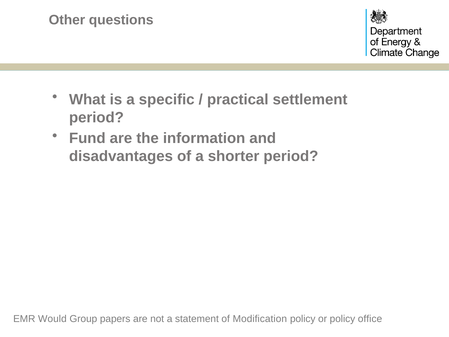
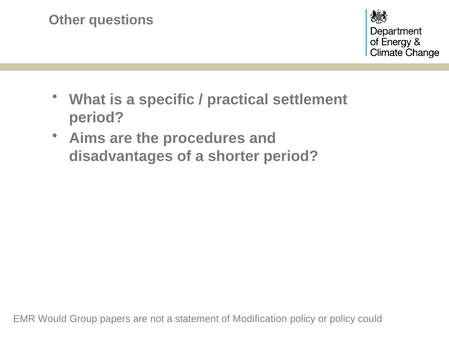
Fund: Fund -> Aims (87, 138)
information: information -> procedures (204, 138)
office: office -> could (370, 319)
